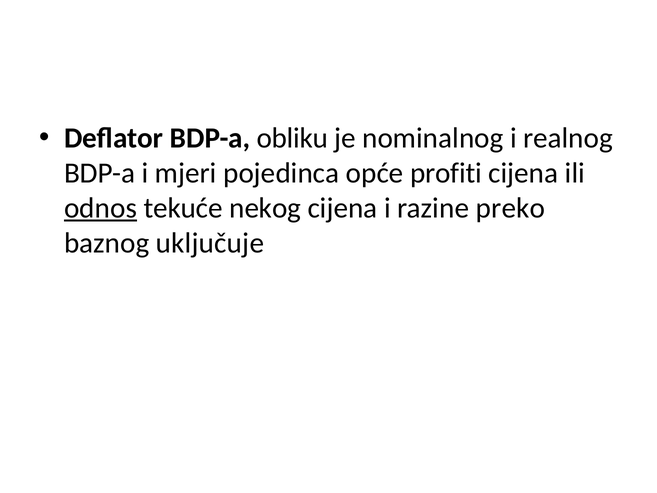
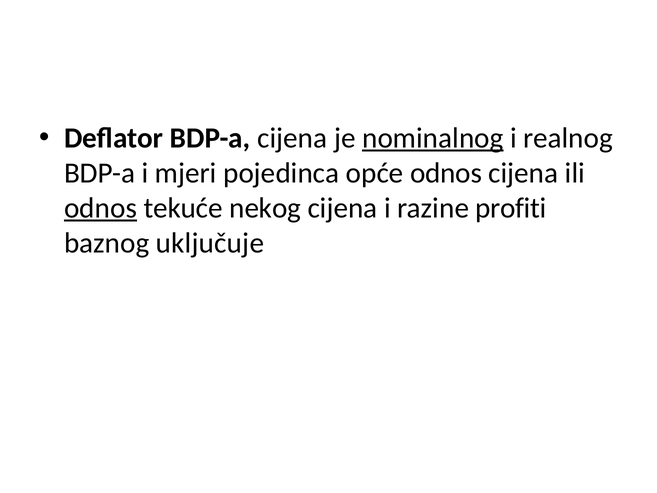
BDP-a obliku: obliku -> cijena (292, 138)
nominalnog underline: none -> present (433, 138)
opće profiti: profiti -> odnos (446, 173)
preko: preko -> profiti (511, 208)
